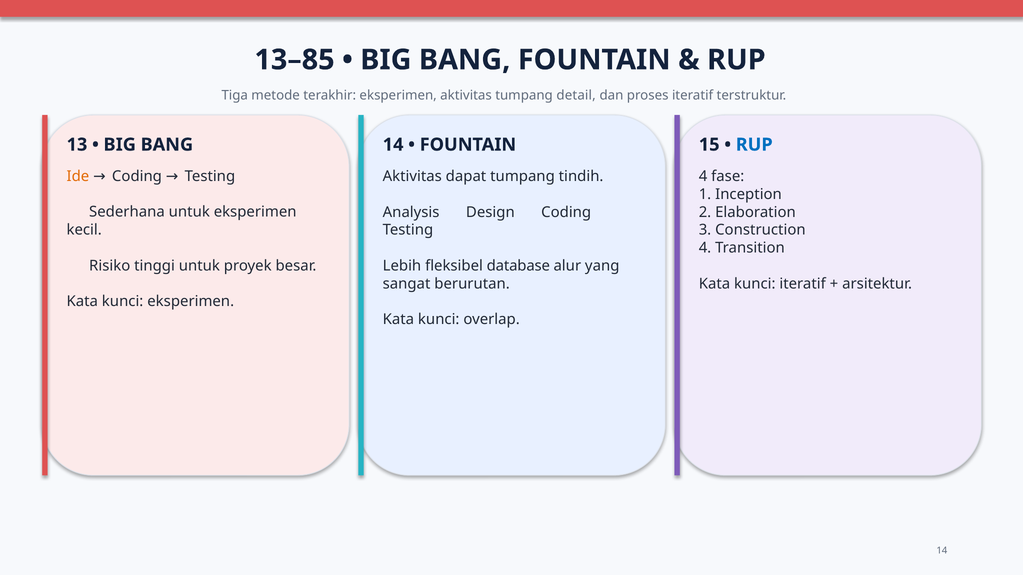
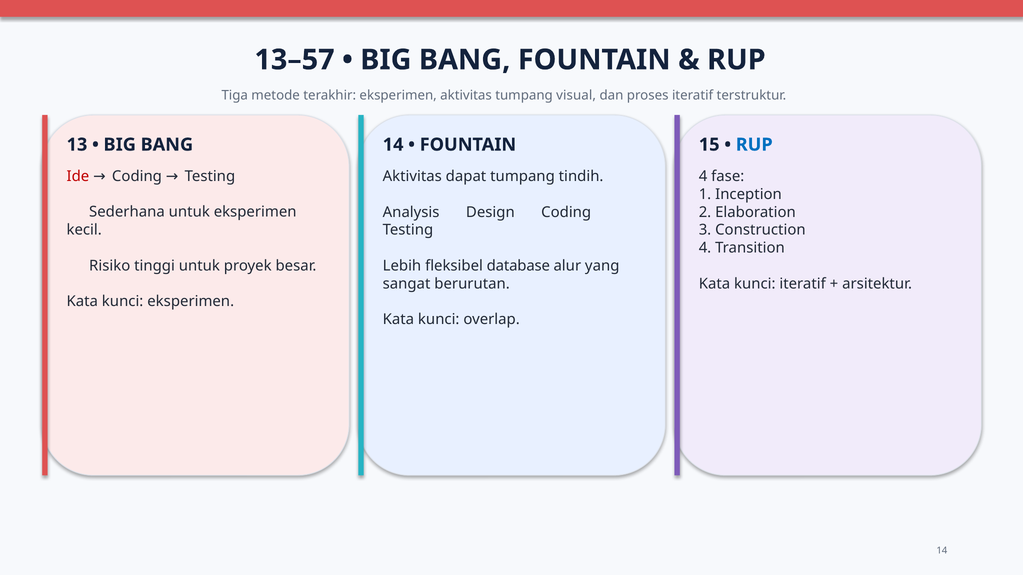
13–85: 13–85 -> 13–57 (295, 60)
detail: detail -> visual (576, 96)
Ide colour: orange -> red (78, 176)
